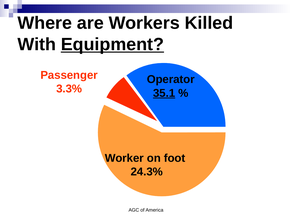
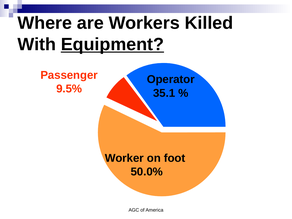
3.3%: 3.3% -> 9.5% (69, 89)
35.1 underline: present -> none (164, 93)
24.3%: 24.3% -> 50.0% (147, 172)
